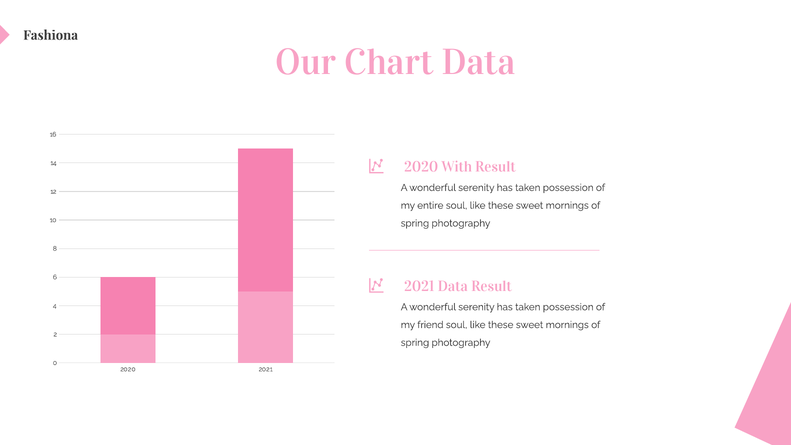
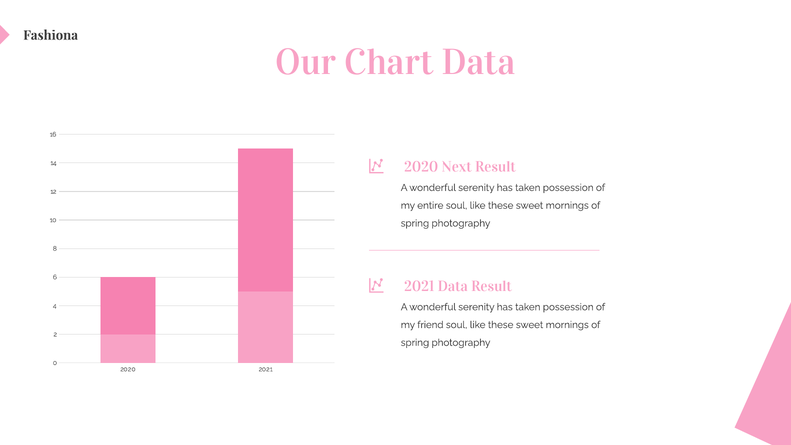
With: With -> Next (457, 167)
